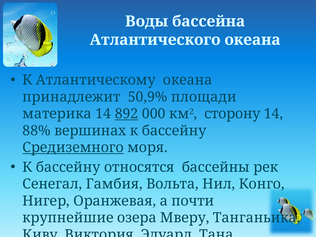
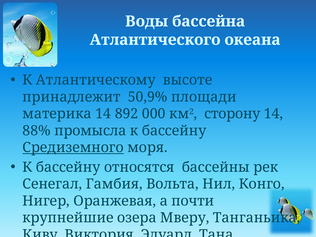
Атлантическому океана: океана -> высоте (188, 80)
892 underline: present -> none (127, 114)
вершинах: вершинах -> промысла (90, 131)
